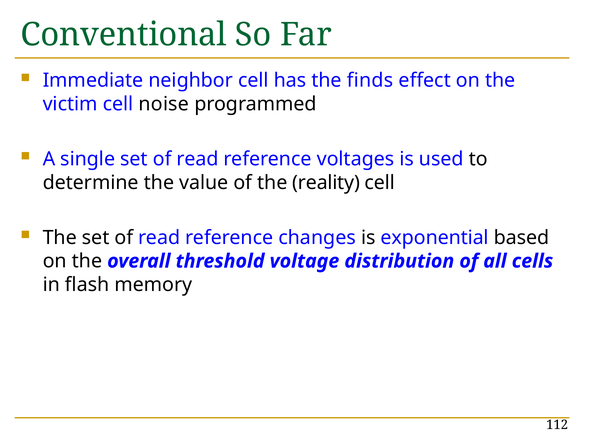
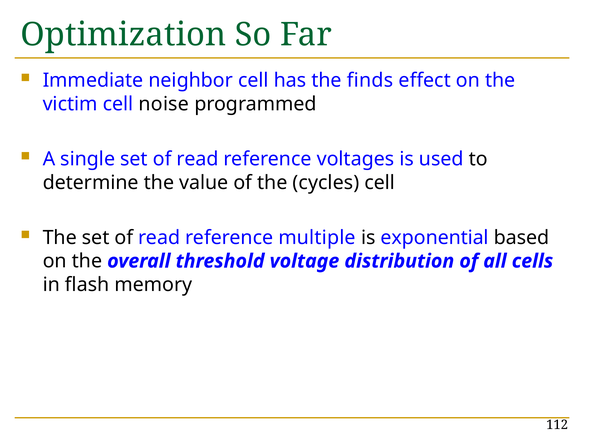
Conventional: Conventional -> Optimization (123, 35)
reality: reality -> cycles (326, 182)
changes: changes -> multiple (317, 237)
